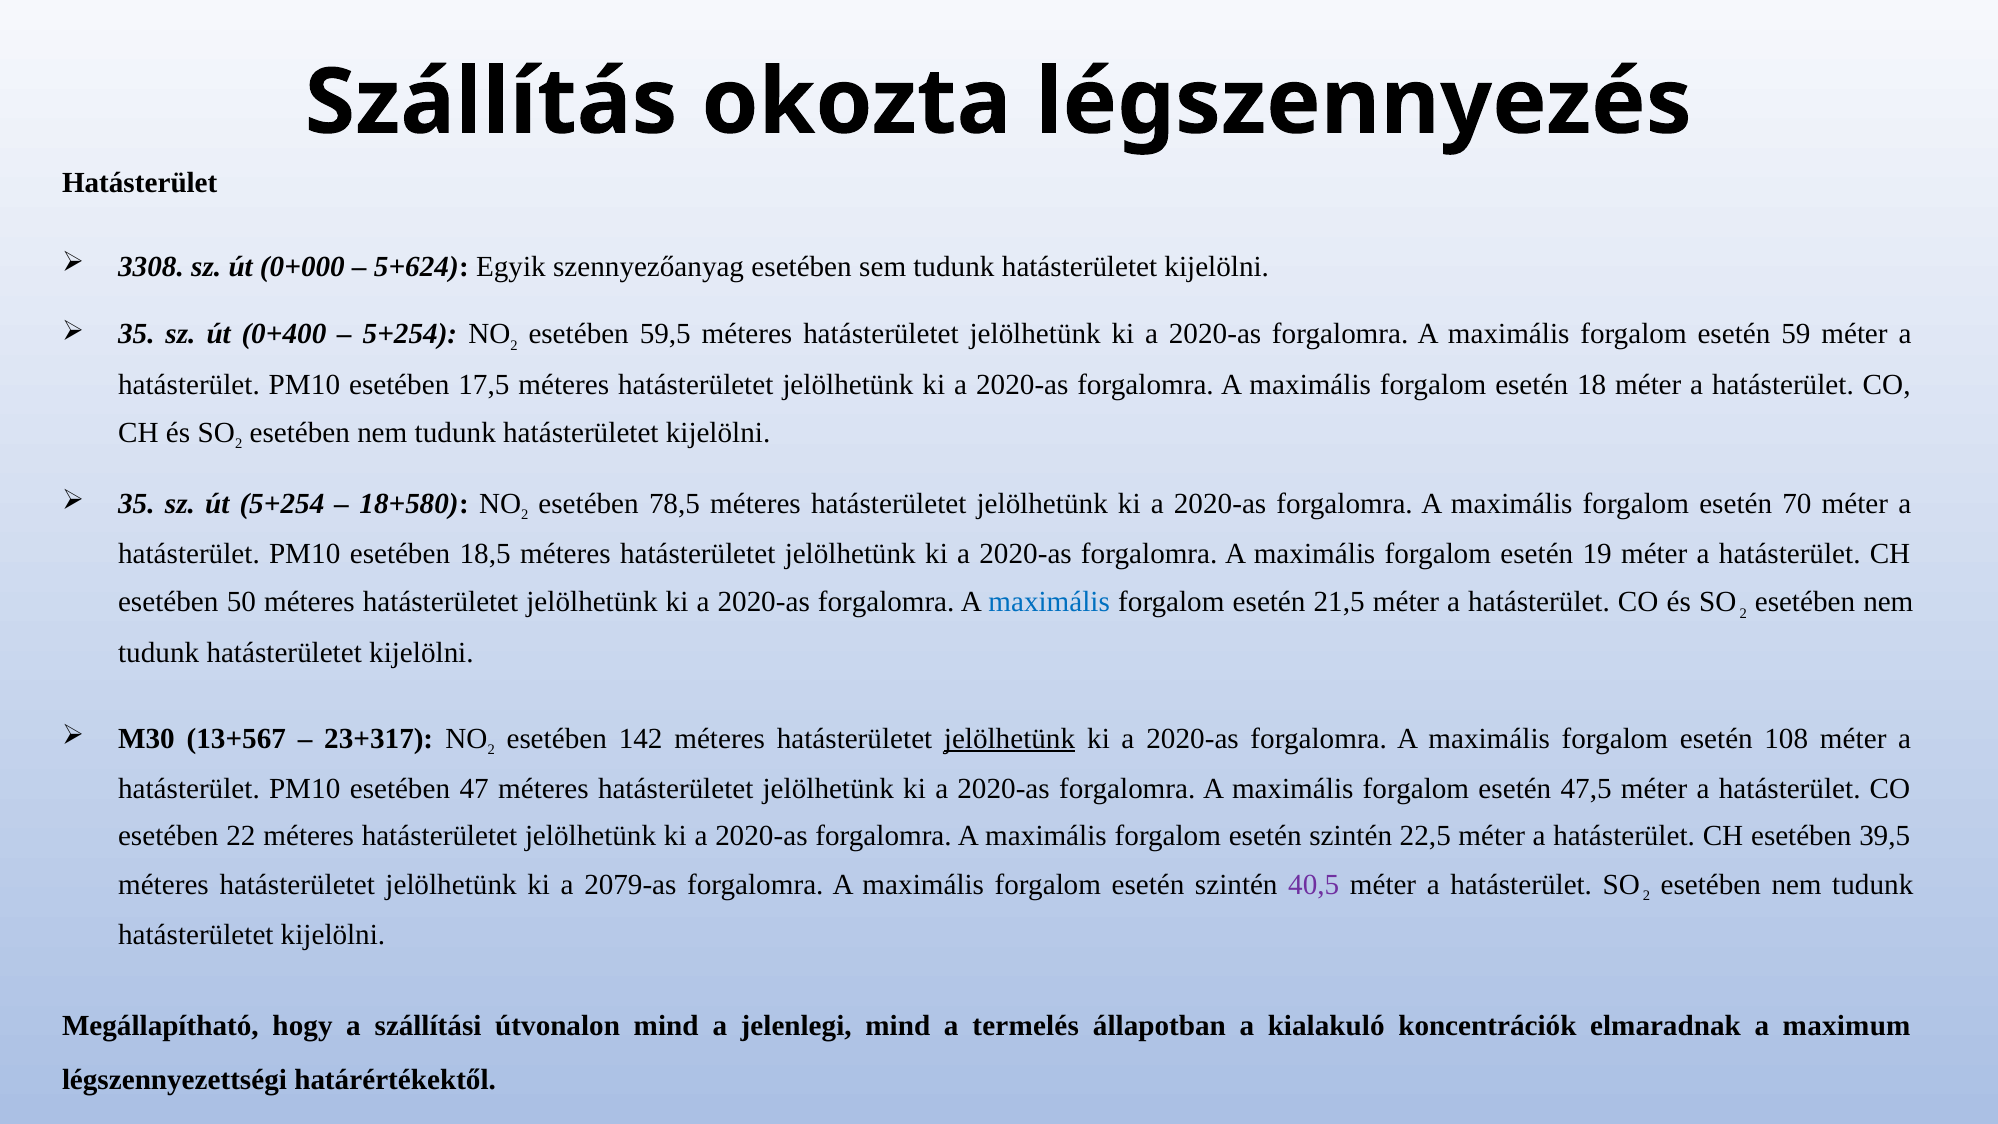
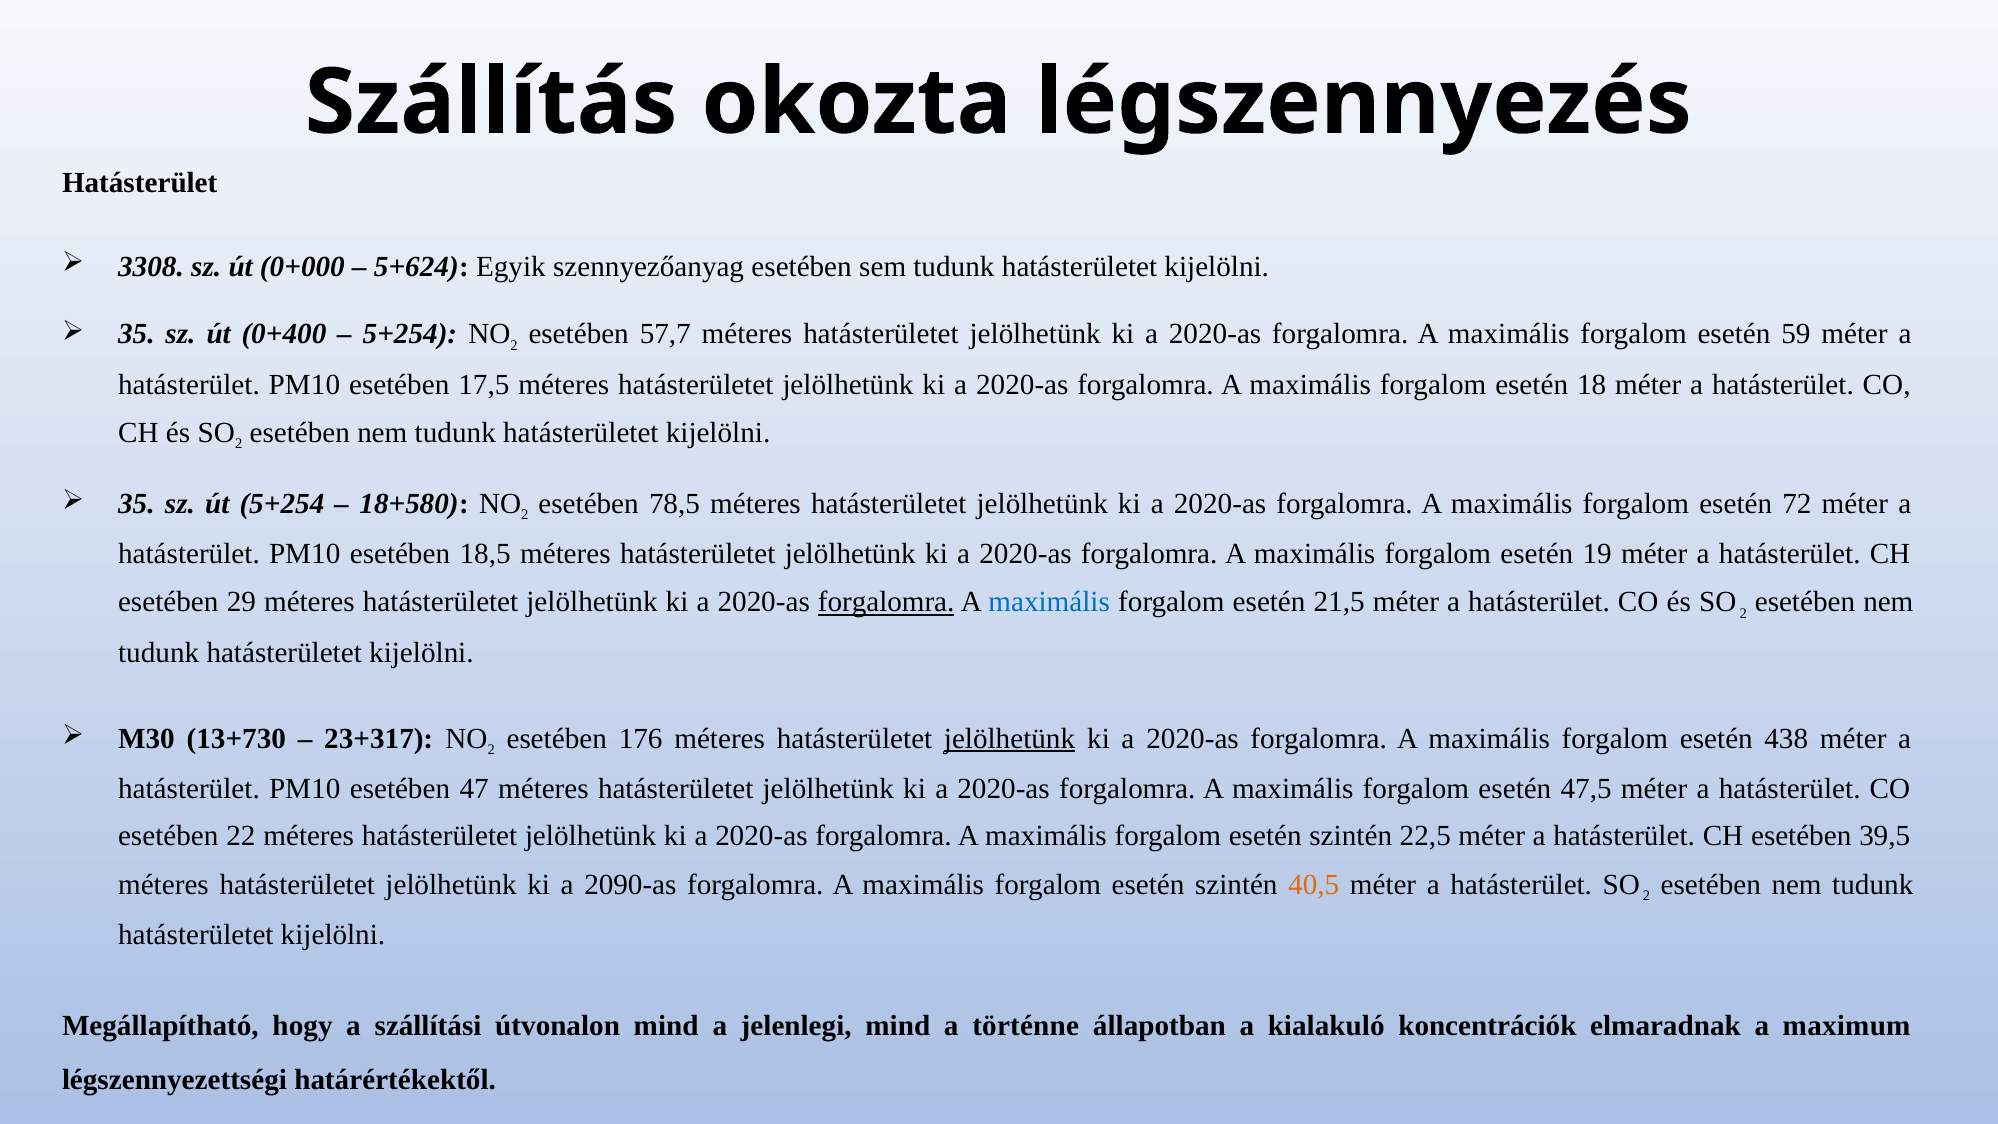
59,5: 59,5 -> 57,7 (665, 334)
70: 70 -> 72 (1797, 503)
50: 50 -> 29 (241, 602)
forgalomra underline: none -> present (886, 602)
13+567: 13+567 -> 13+730 (236, 739)
142: 142 -> 176 (641, 739)
108: 108 -> 438 (1786, 739)
2079-as: 2079-as -> 2090-as (630, 885)
40,5 colour: purple -> orange (1314, 885)
termelés: termelés -> történne (1026, 1026)
